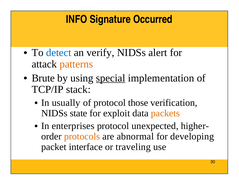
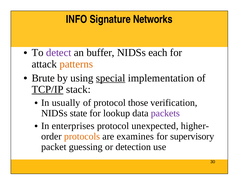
Occurred: Occurred -> Networks (153, 19)
detect colour: blue -> purple (59, 53)
verify: verify -> buffer (101, 53)
alert: alert -> each (158, 53)
TCP/IP underline: none -> present (48, 89)
exploit: exploit -> lookup (117, 113)
packets colour: orange -> purple (165, 113)
abnormal: abnormal -> examines (135, 136)
developing: developing -> supervisory (192, 136)
interface: interface -> guessing (86, 147)
traveling: traveling -> detection (133, 147)
